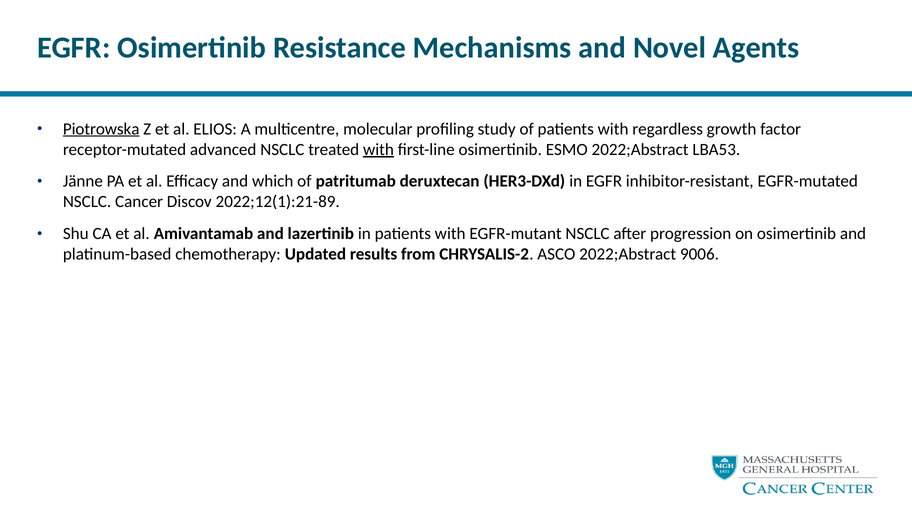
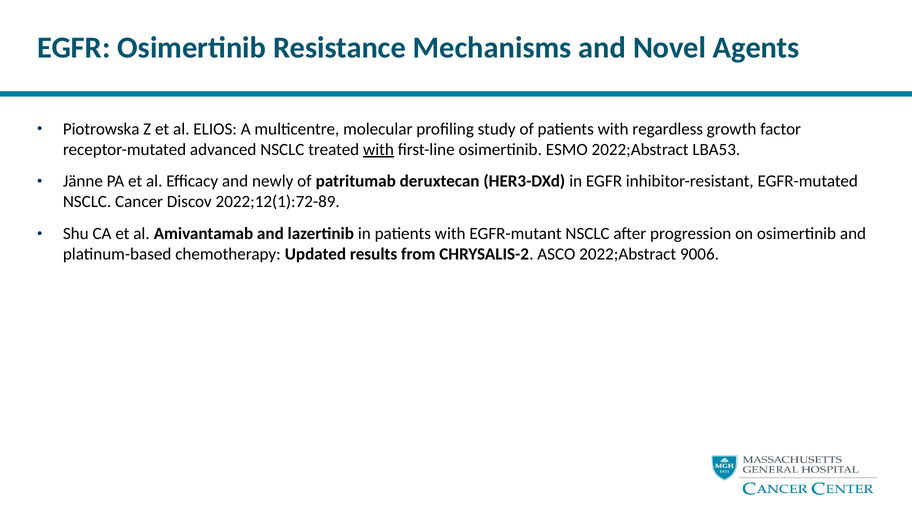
Piotrowska underline: present -> none (101, 129)
which: which -> newly (273, 181)
2022;12(1):21-89: 2022;12(1):21-89 -> 2022;12(1):72-89 (278, 202)
